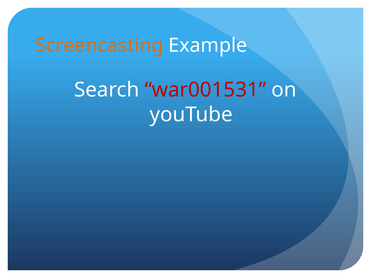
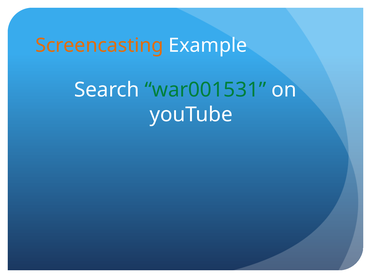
war001531 colour: red -> green (205, 90)
